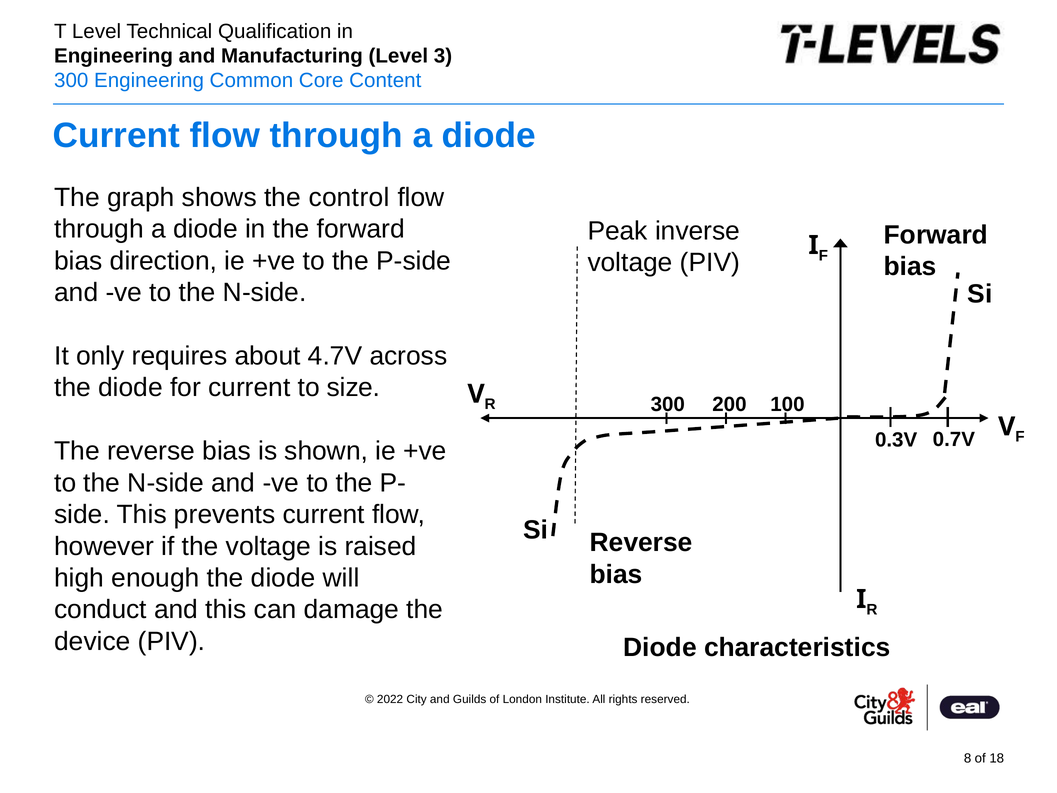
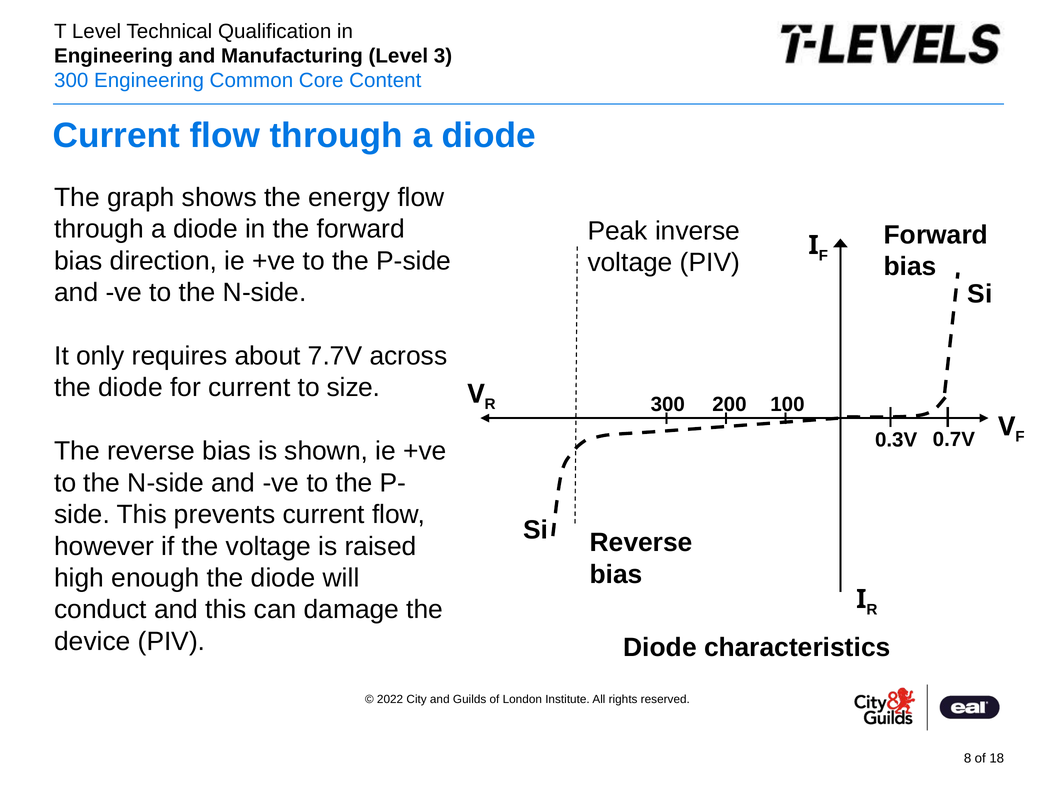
control: control -> energy (349, 197)
4.7V: 4.7V -> 7.7V (335, 356)
